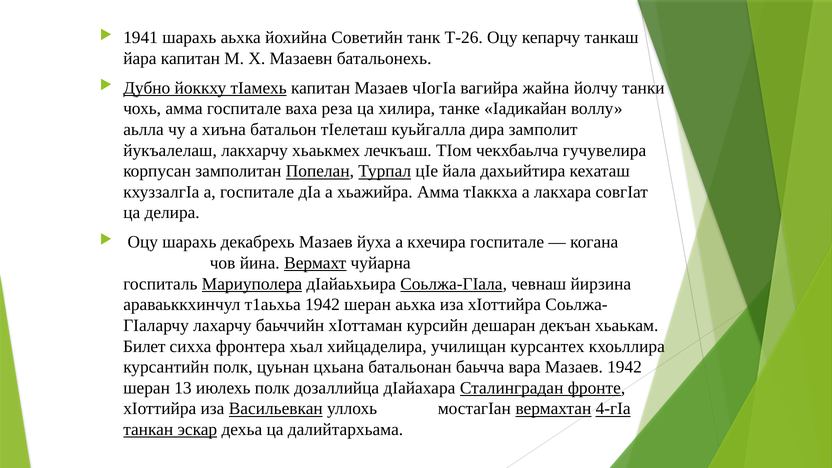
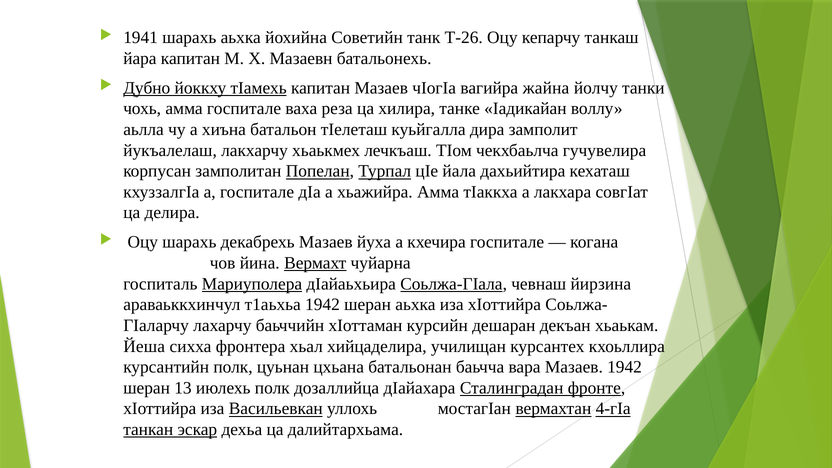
Билет: Билет -> Йеша (144, 346)
